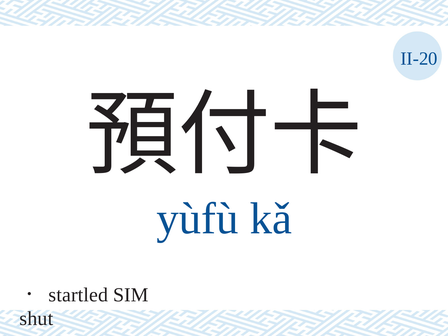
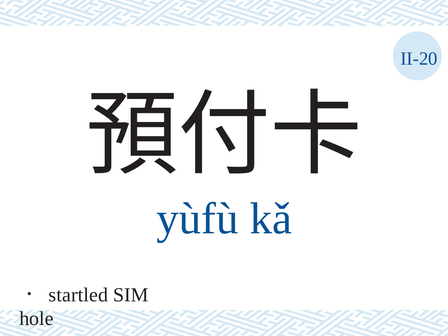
shut: shut -> hole (36, 319)
